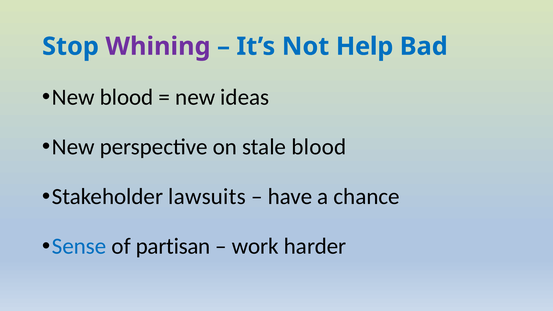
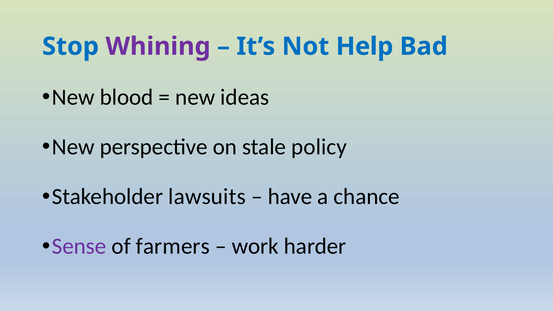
stale blood: blood -> policy (319, 147)
Sense colour: blue -> purple (79, 246)
partisan: partisan -> farmers (173, 246)
